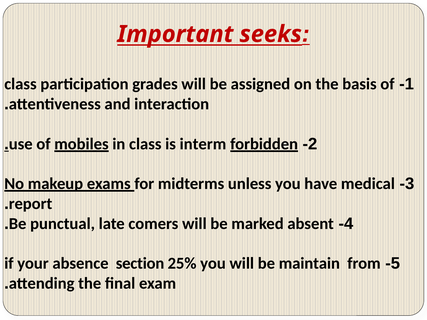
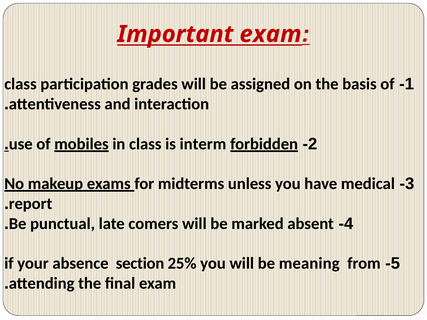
seeks: seeks -> exam (271, 34)
maintain: maintain -> meaning (309, 264)
